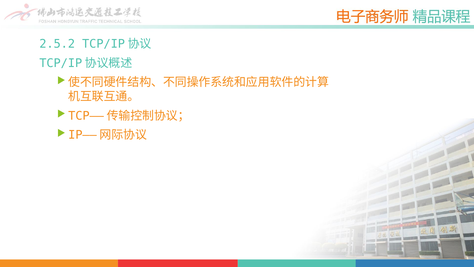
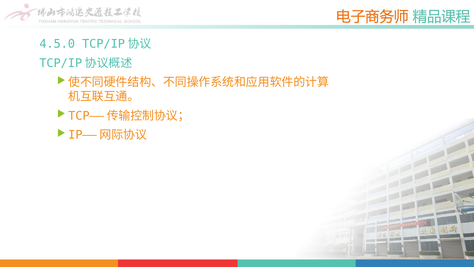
2.5.2: 2.5.2 -> 4.5.0 (57, 44)
